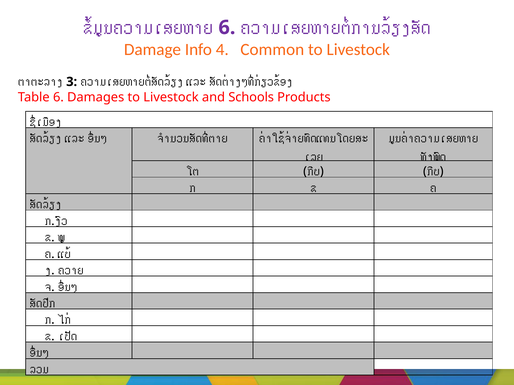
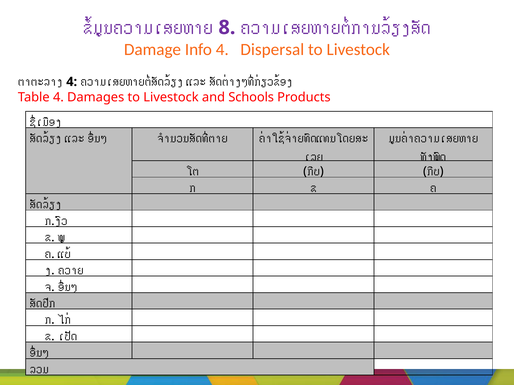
6: 6 -> 8 (227, 28)
Common: Common -> Dispersal (272, 50)
3: 3 -> 4 (72, 82)
Table 6: 6 -> 4 (58, 97)
